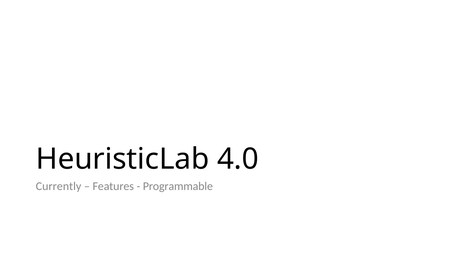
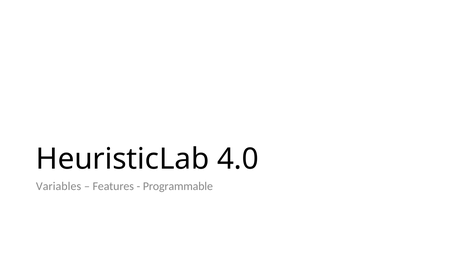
Currently: Currently -> Variables (59, 186)
